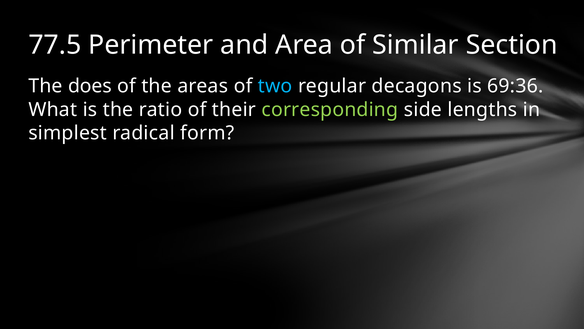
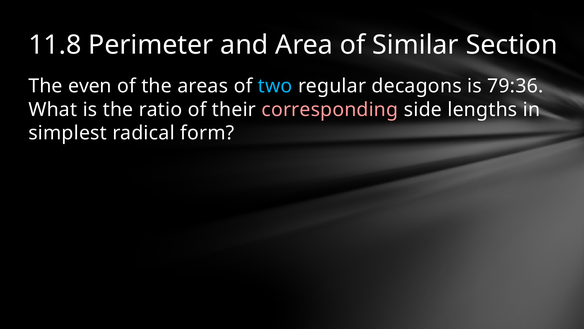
77.5: 77.5 -> 11.8 (55, 45)
does: does -> even (90, 86)
69:36: 69:36 -> 79:36 (515, 86)
corresponding colour: light green -> pink (330, 109)
